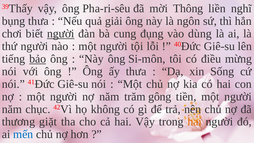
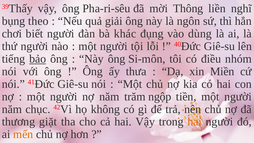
bụng thưa: thưa -> theo (38, 21)
người underline: present -> none (61, 34)
cung: cung -> khác (125, 34)
mừng: mừng -> nhóm (238, 59)
Sống: Sống -> Miền (222, 71)
gông: gông -> ngộp (160, 97)
mến colour: blue -> orange (23, 134)
